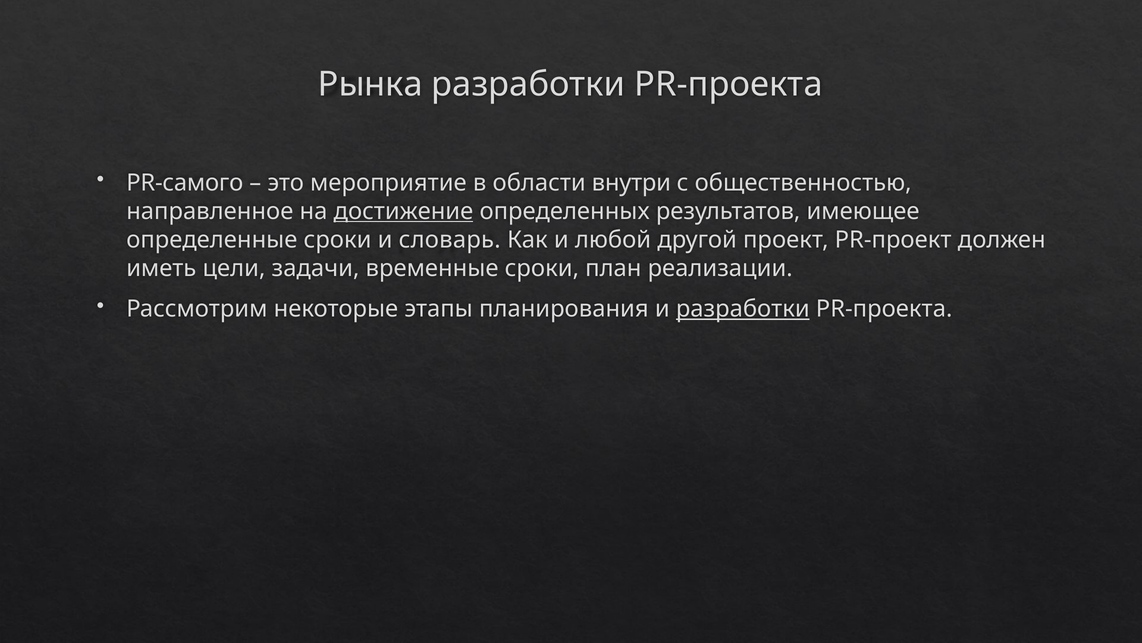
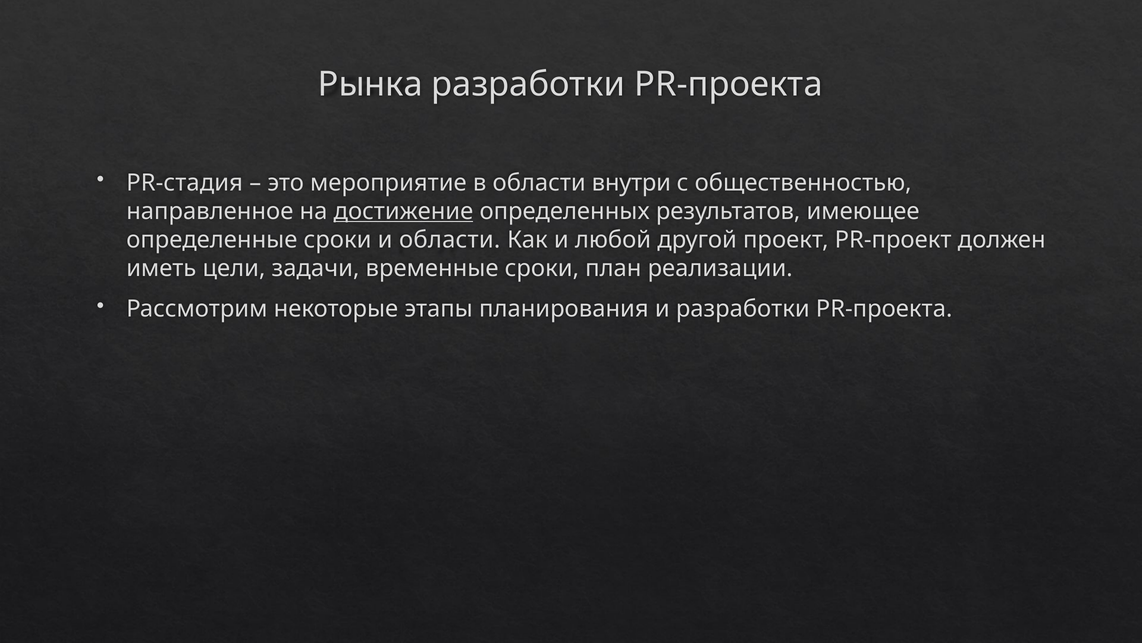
PR-самого: PR-самого -> PR-стадия (185, 182)
и словарь: словарь -> области (450, 240)
разработки underline: present -> none (743, 309)
